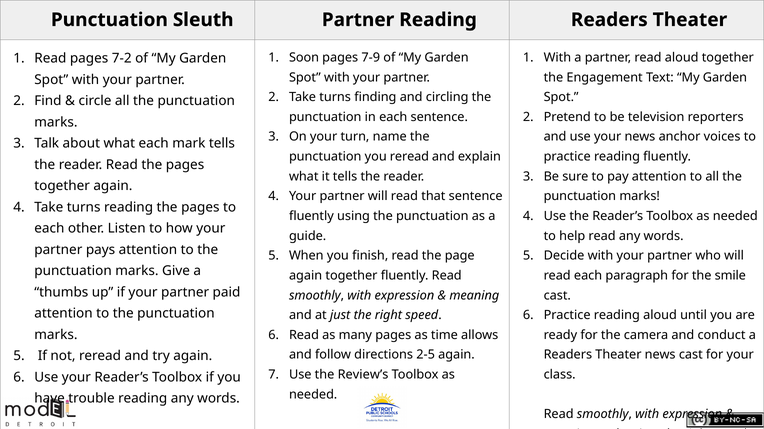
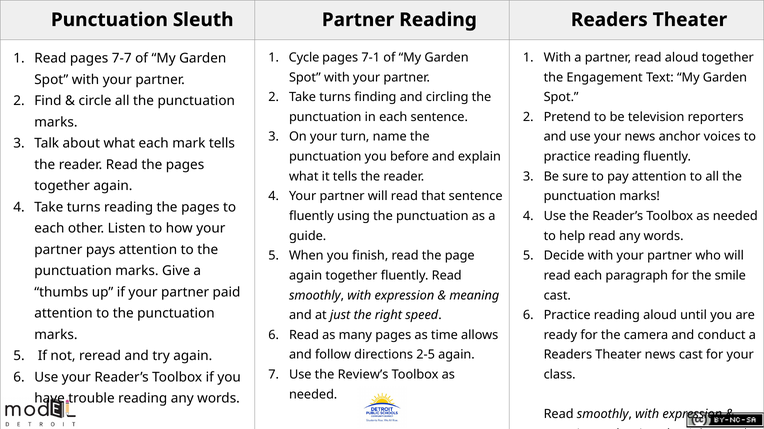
Soon: Soon -> Cycle (304, 58)
7-9: 7-9 -> 7-1 (371, 58)
7-2: 7-2 -> 7-7 (122, 58)
you reread: reread -> before (409, 157)
